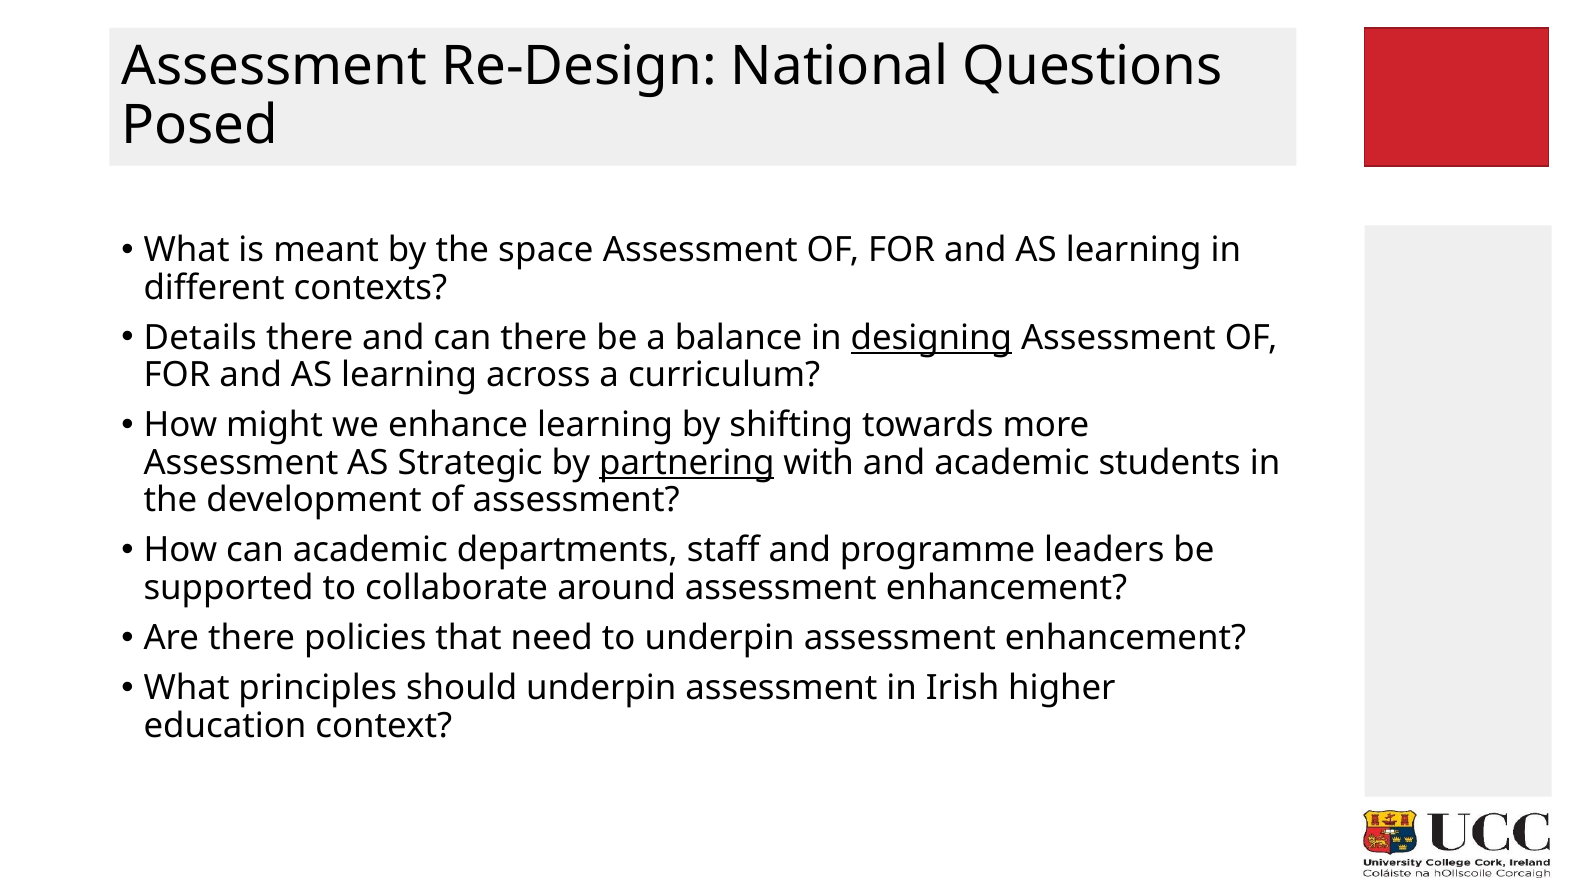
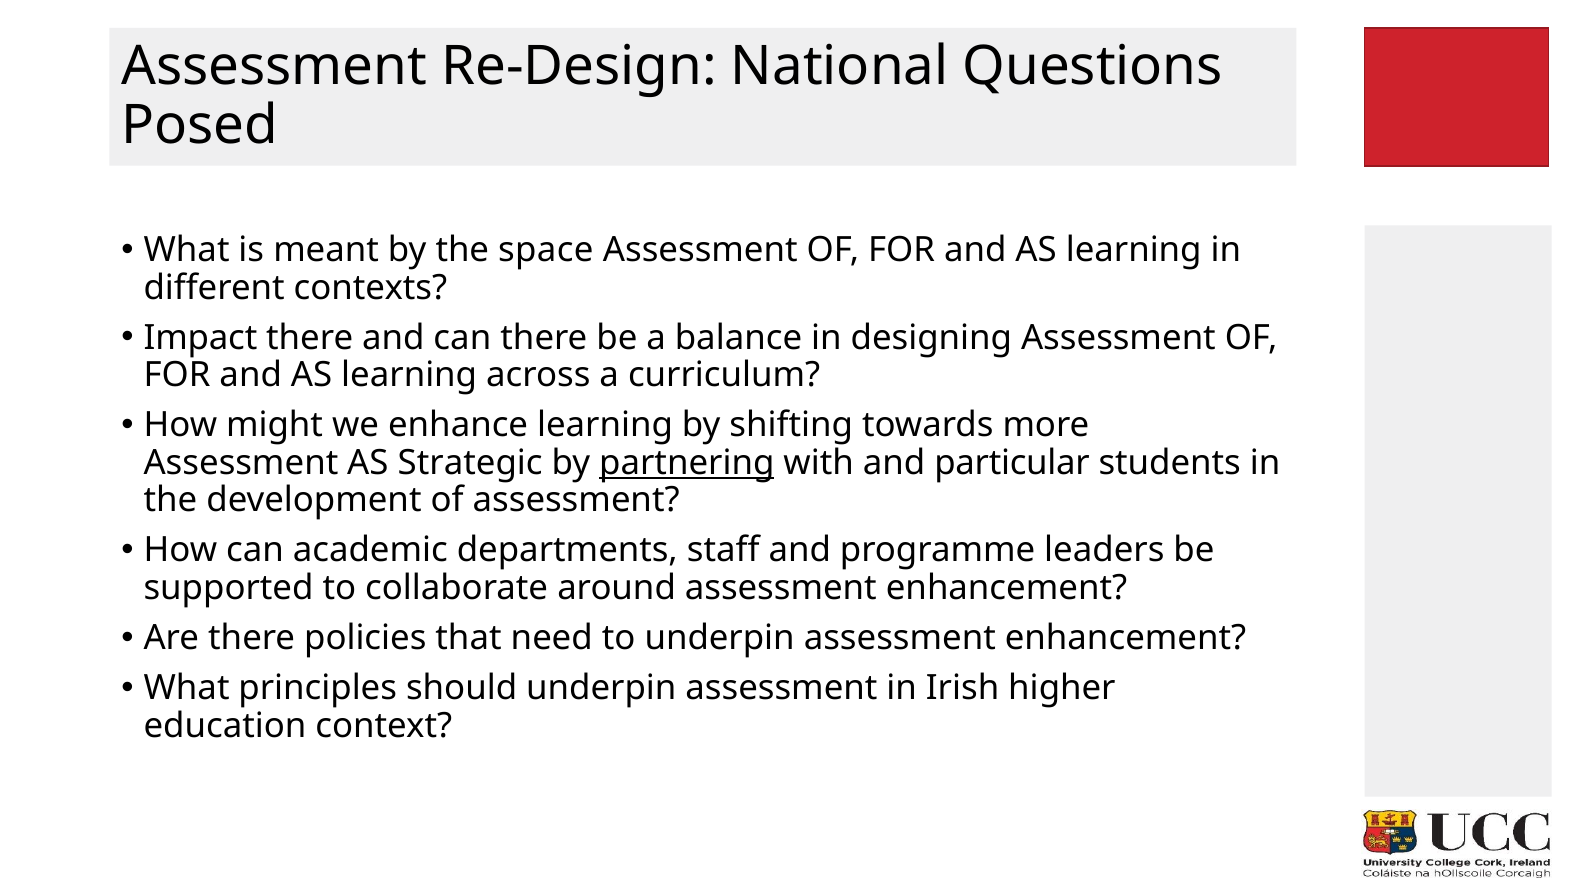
Details: Details -> Impact (200, 338)
designing underline: present -> none (931, 338)
and academic: academic -> particular (1012, 463)
